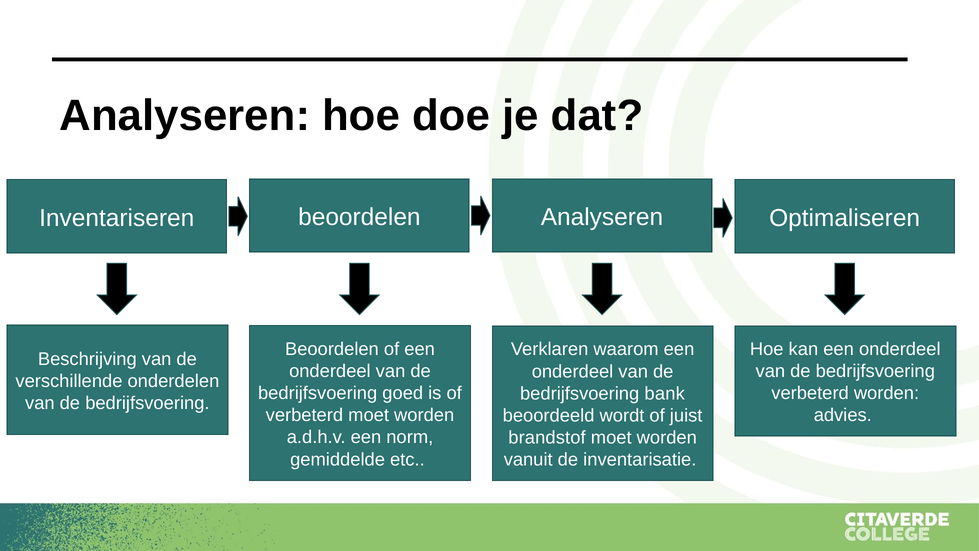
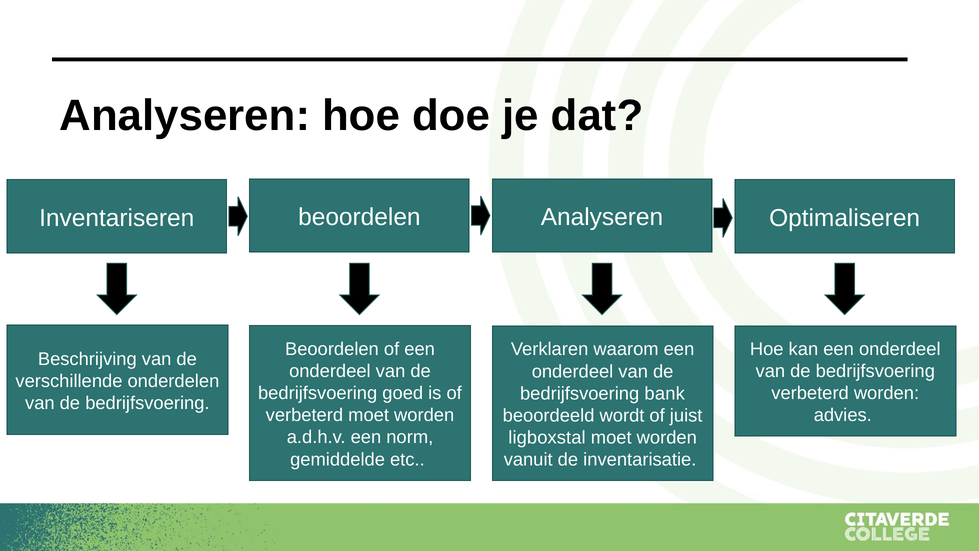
brandstof: brandstof -> ligboxstal (547, 437)
